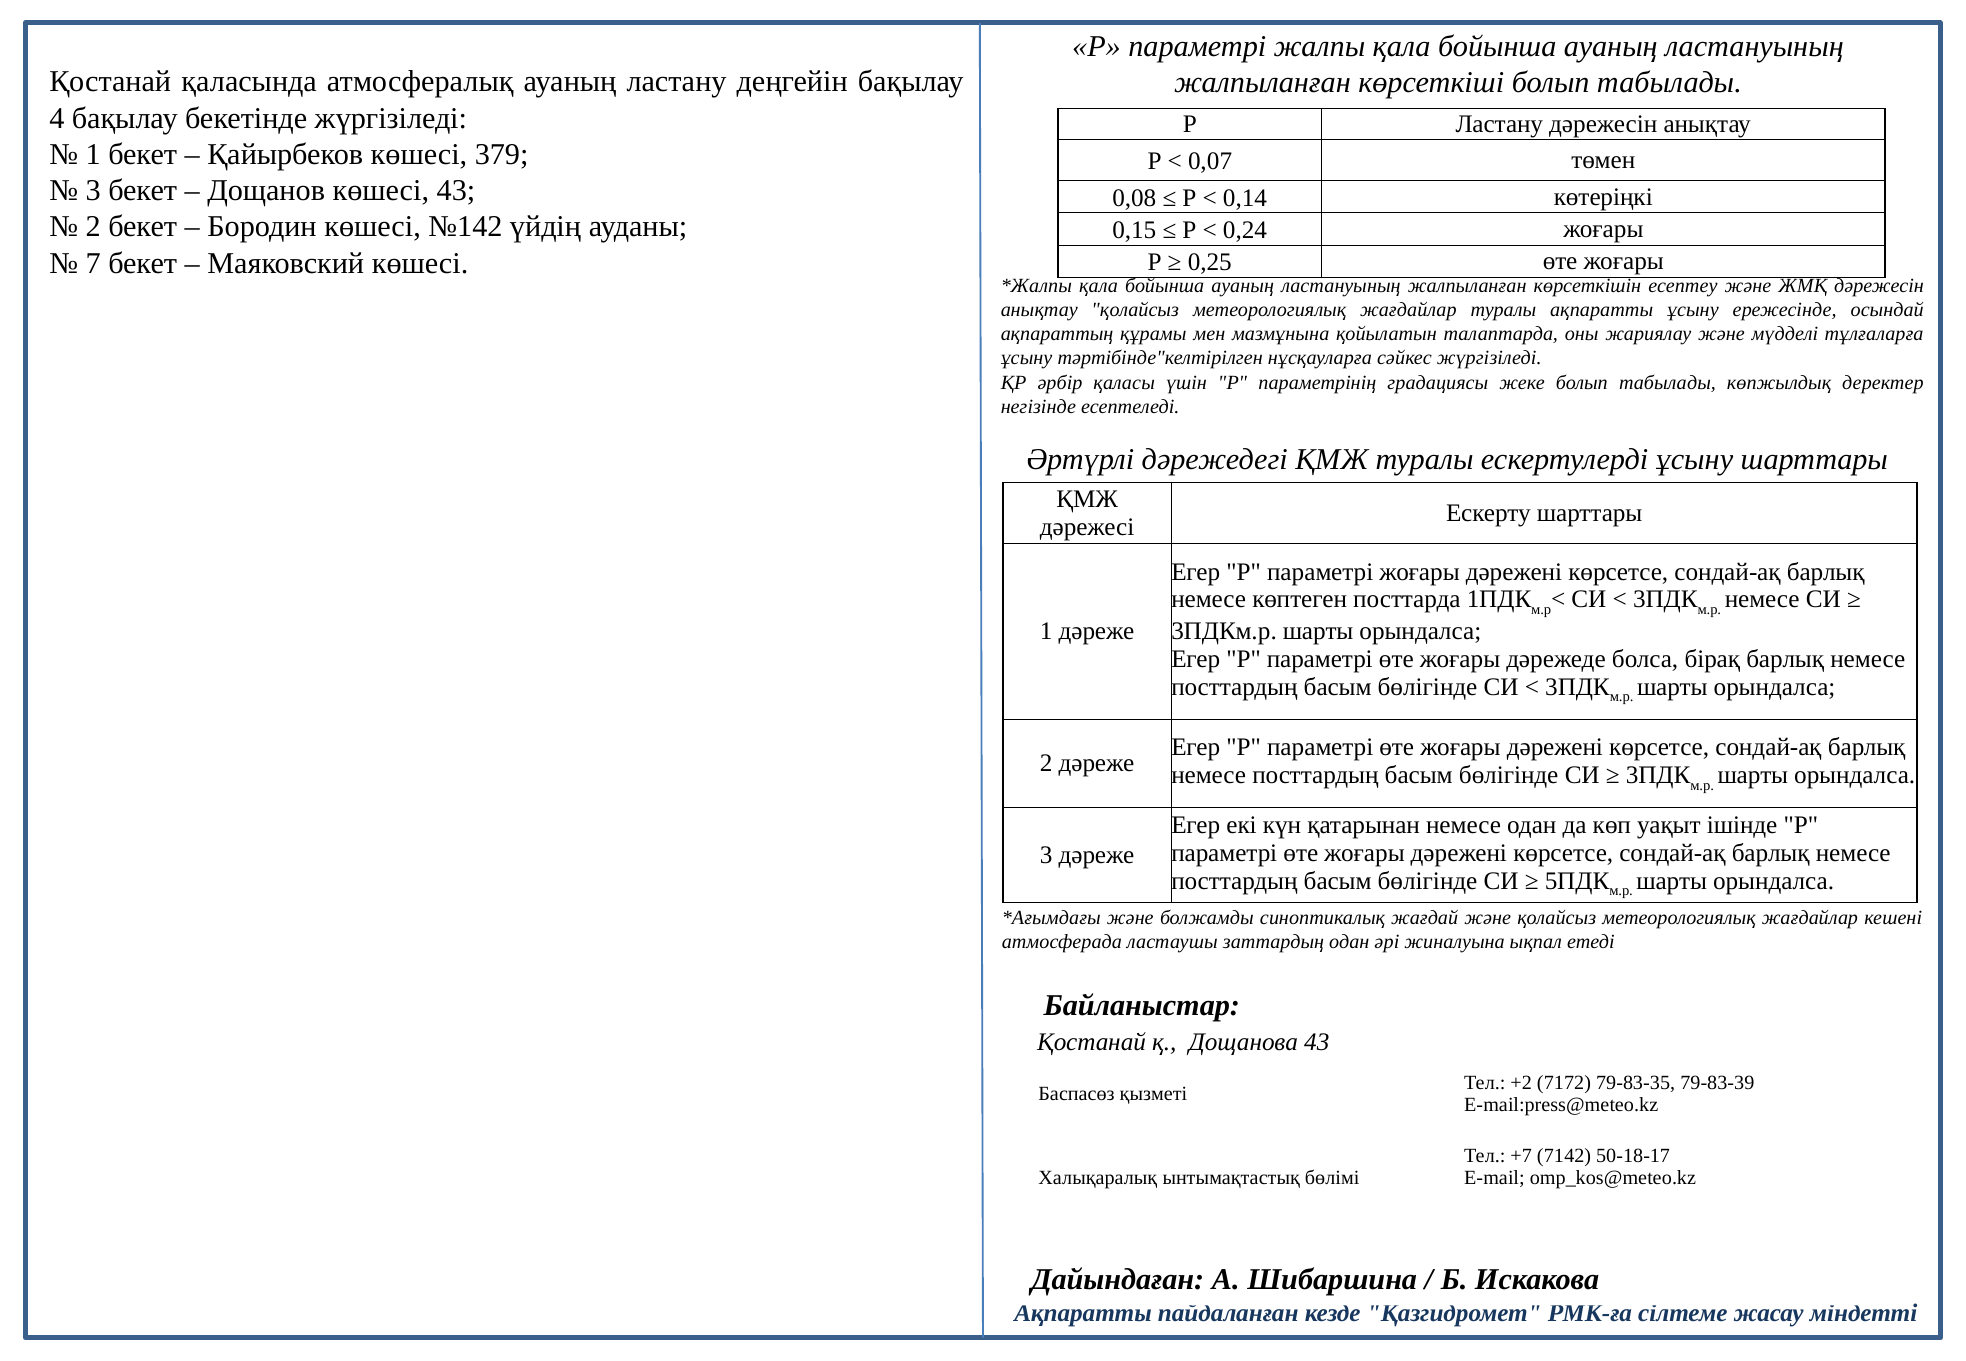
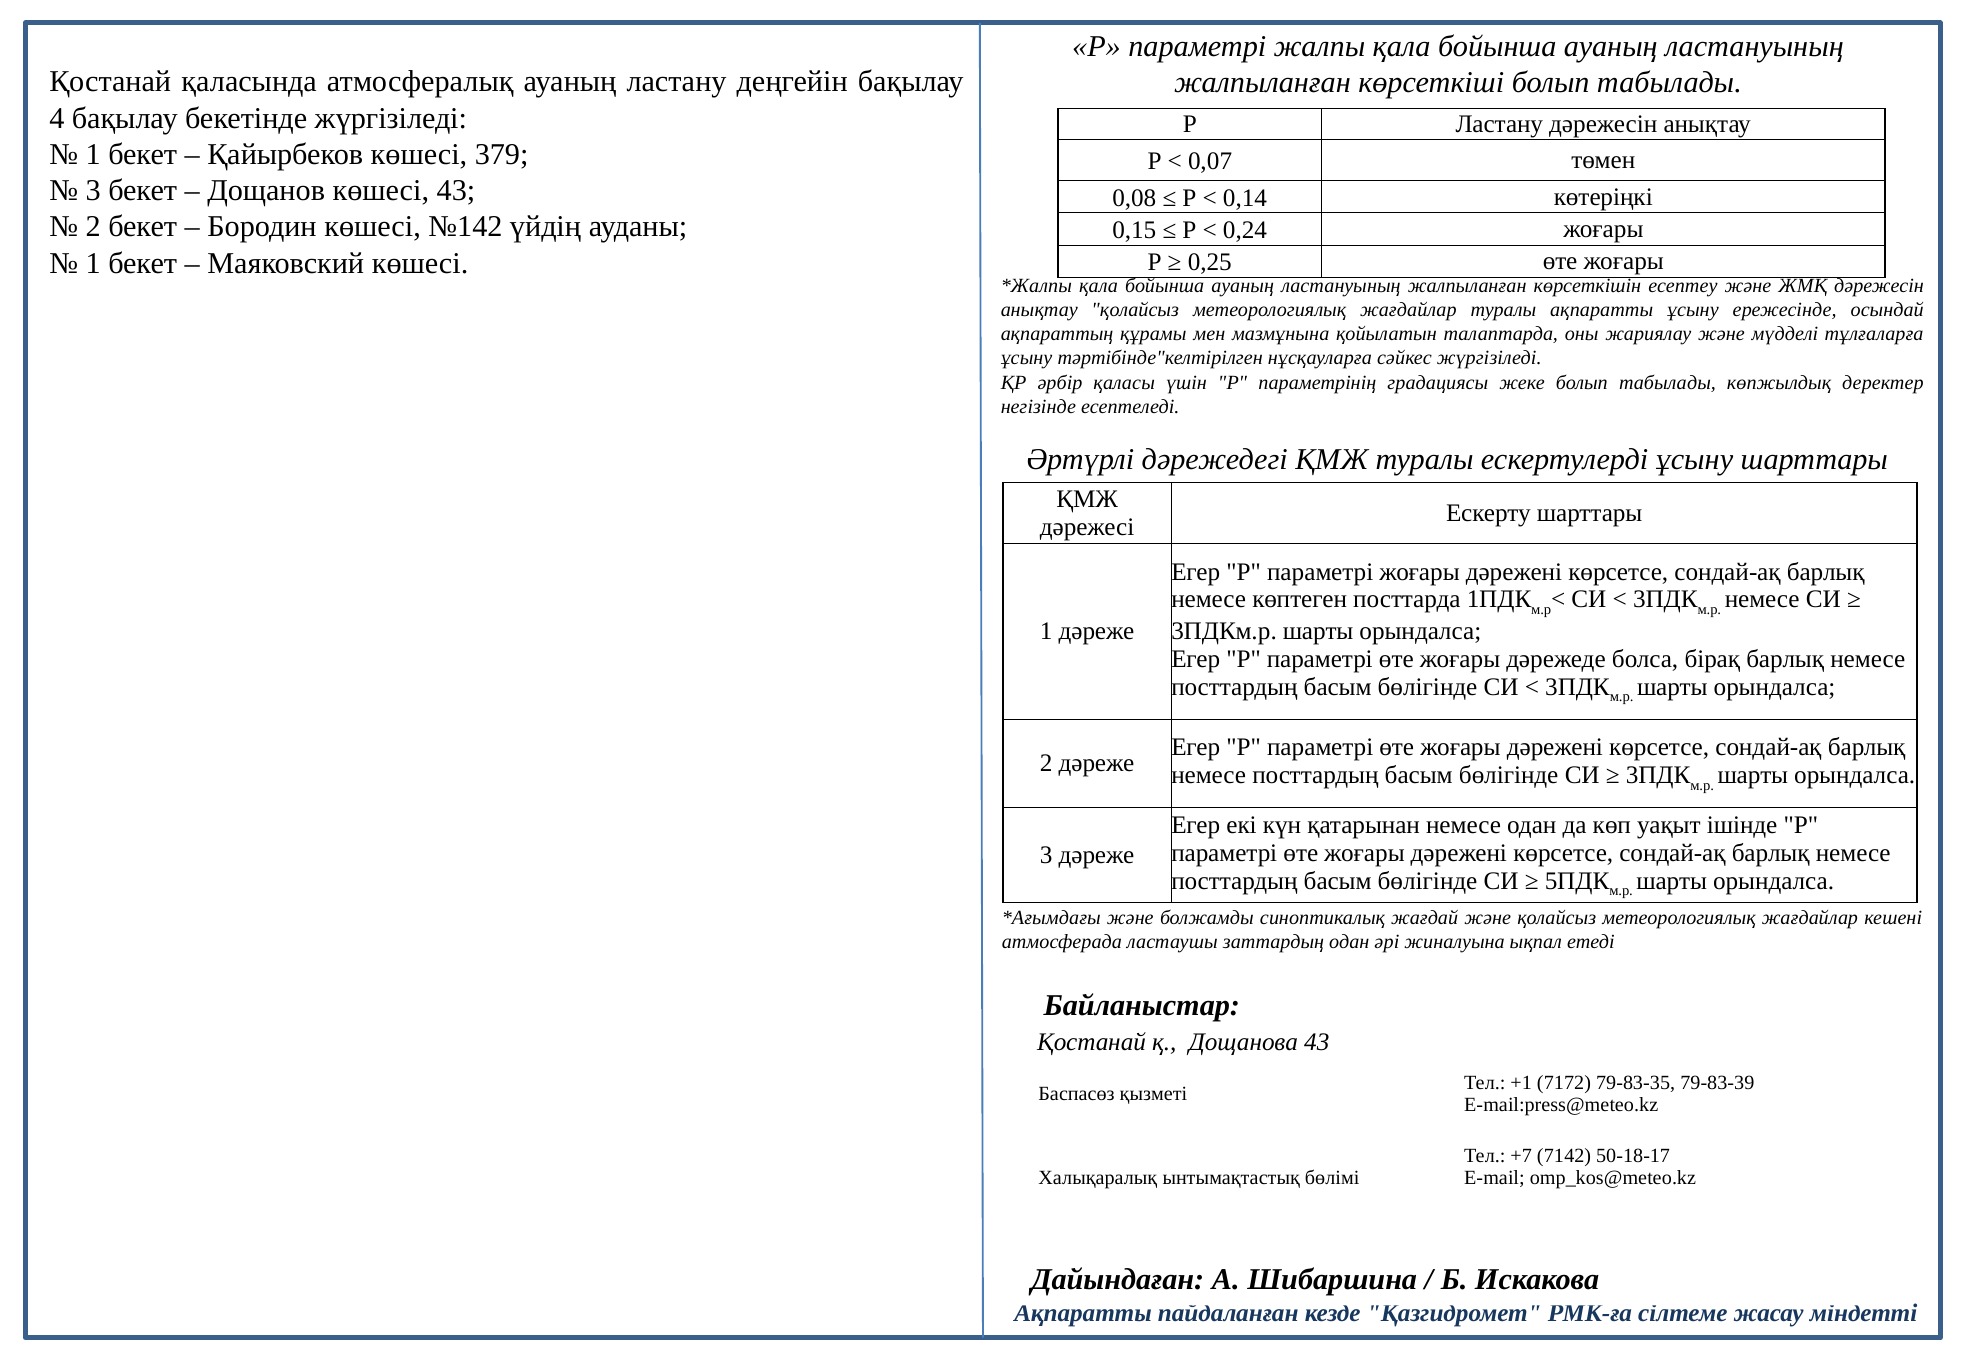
7: 7 -> 1 (93, 263)
+2: +2 -> +1 (1521, 1082)
